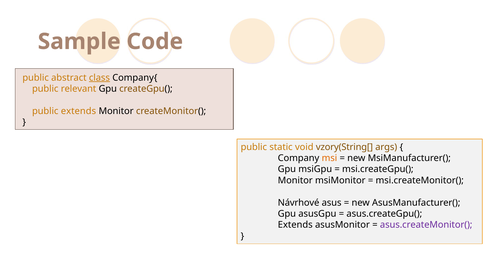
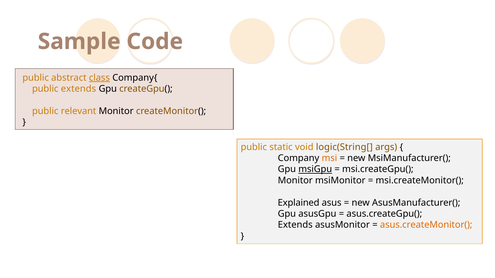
public relevant: relevant -> extends (78, 89)
public extends: extends -> relevant (79, 111)
vzory(String[: vzory(String[ -> logic(String[ (344, 147)
msiGpu underline: none -> present (315, 170)
Návrhové: Návrhové -> Explained (299, 203)
asus.createMonitor( colour: purple -> orange (426, 225)
